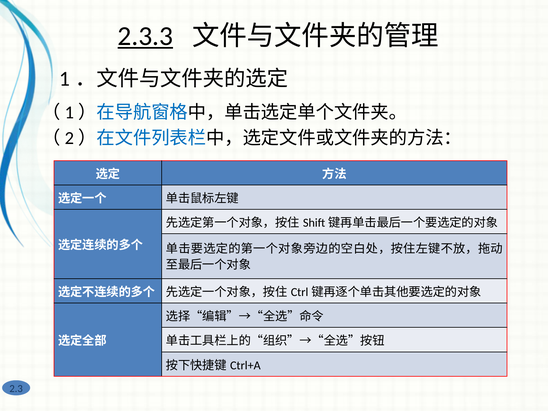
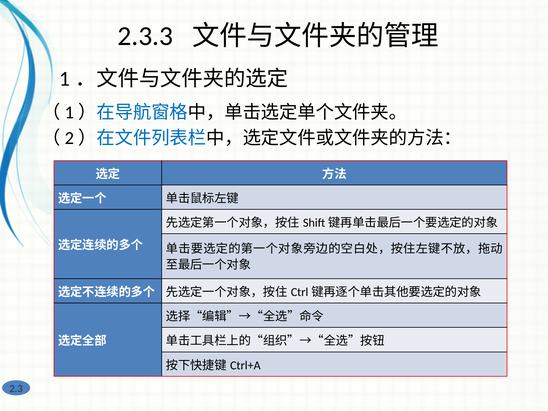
2.3.3 underline: present -> none (145, 36)
